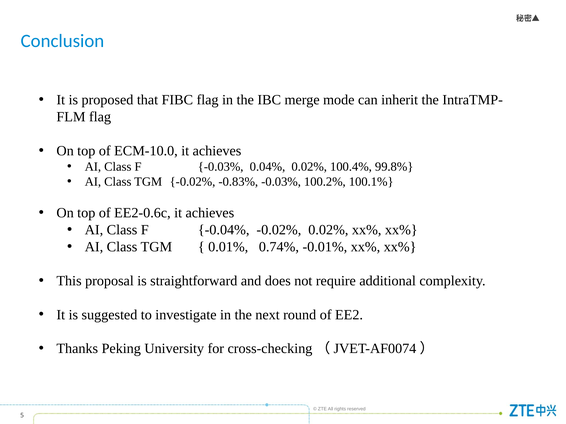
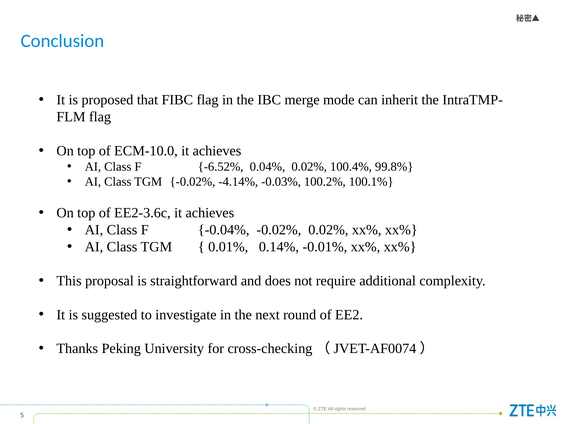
F -0.03%: -0.03% -> -6.52% (221, 167)
-0.83%: -0.83% -> -4.14% (238, 182)
EE2-0.6c: EE2-0.6c -> EE2-3.6c (142, 213)
0.74%: 0.74% -> 0.14% (279, 247)
